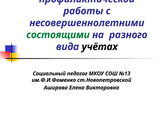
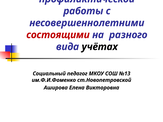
состоящими colour: green -> red (58, 35)
